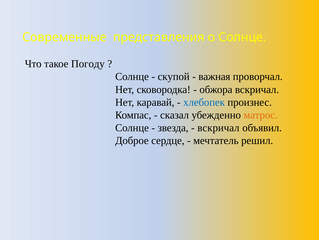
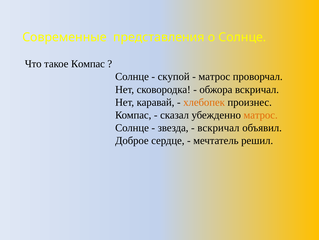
такое Погоду: Погоду -> Компас (88, 64)
важная: важная -> матрос (214, 76)
хлебопек colour: blue -> orange (204, 102)
